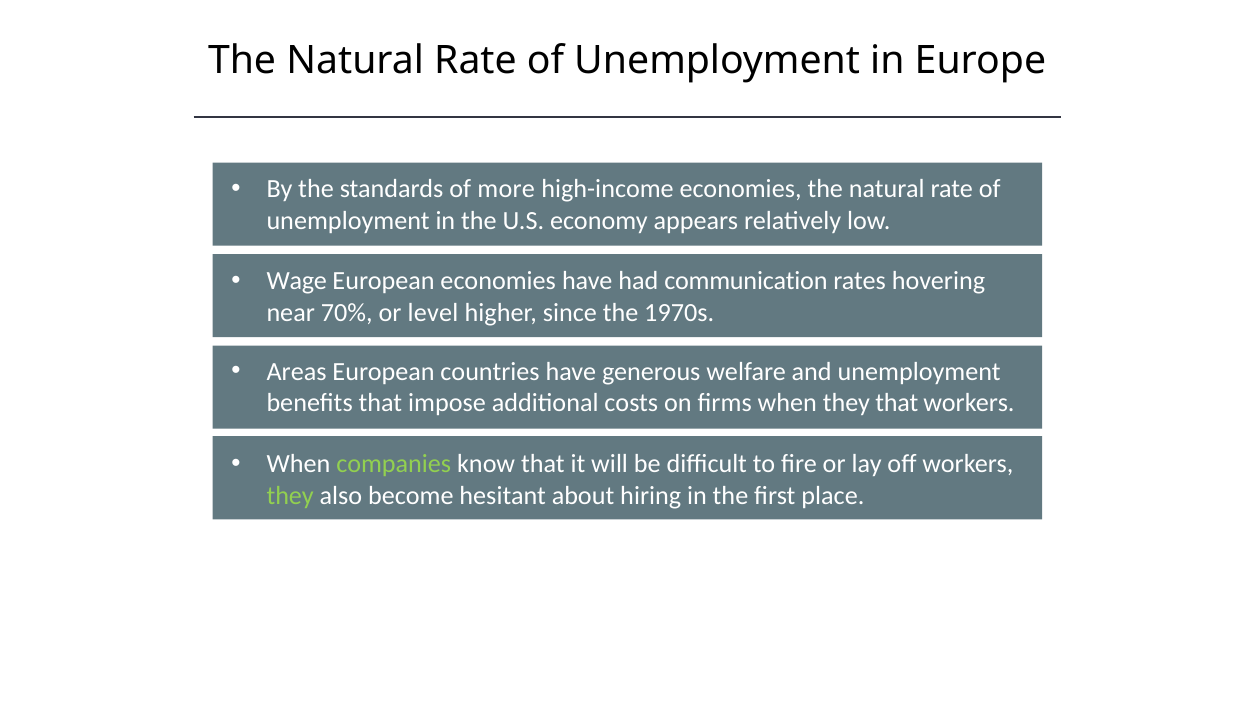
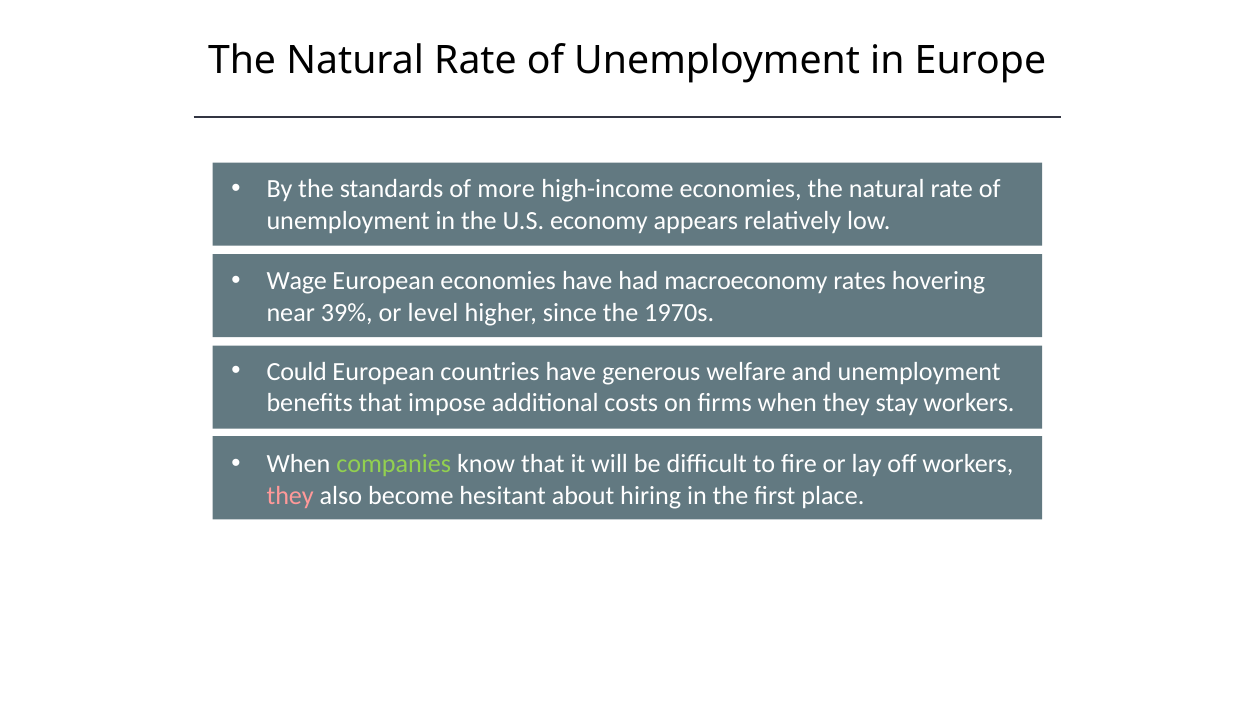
communication: communication -> macroeconomy (746, 281)
70%: 70% -> 39% (347, 313)
Areas: Areas -> Could (297, 371)
they that: that -> stay (897, 403)
they colour: light green -> pink (290, 495)
